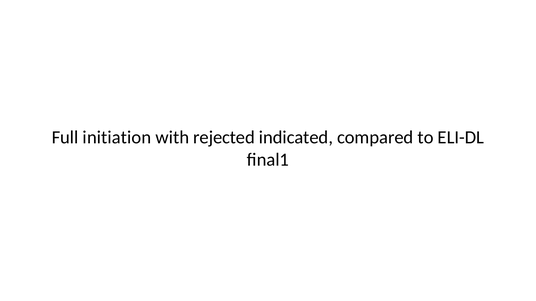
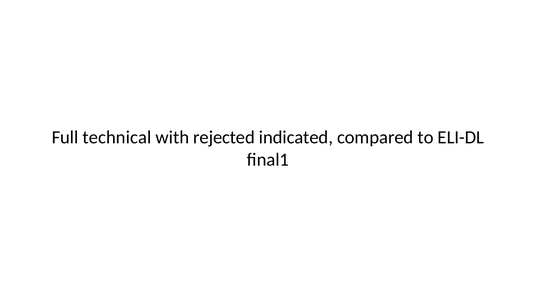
initiation: initiation -> technical (117, 138)
